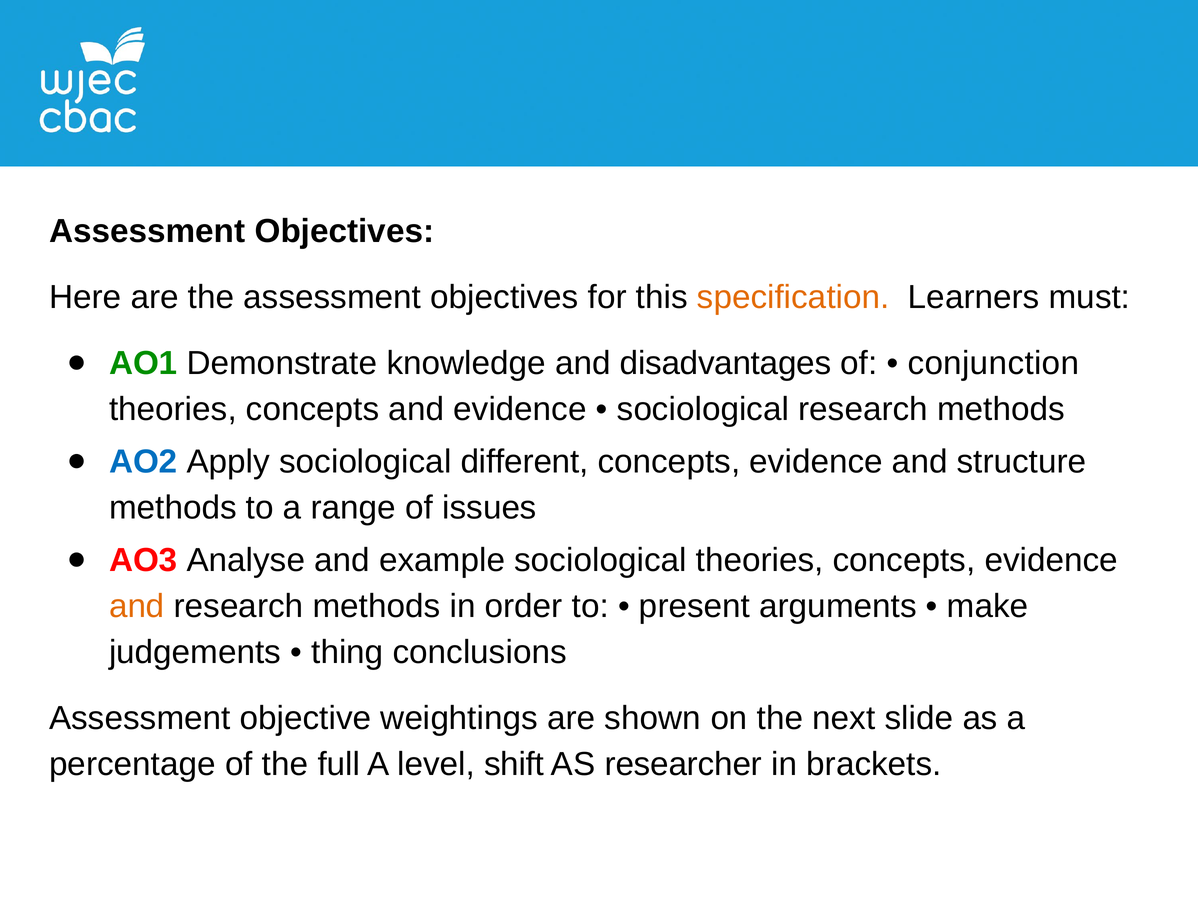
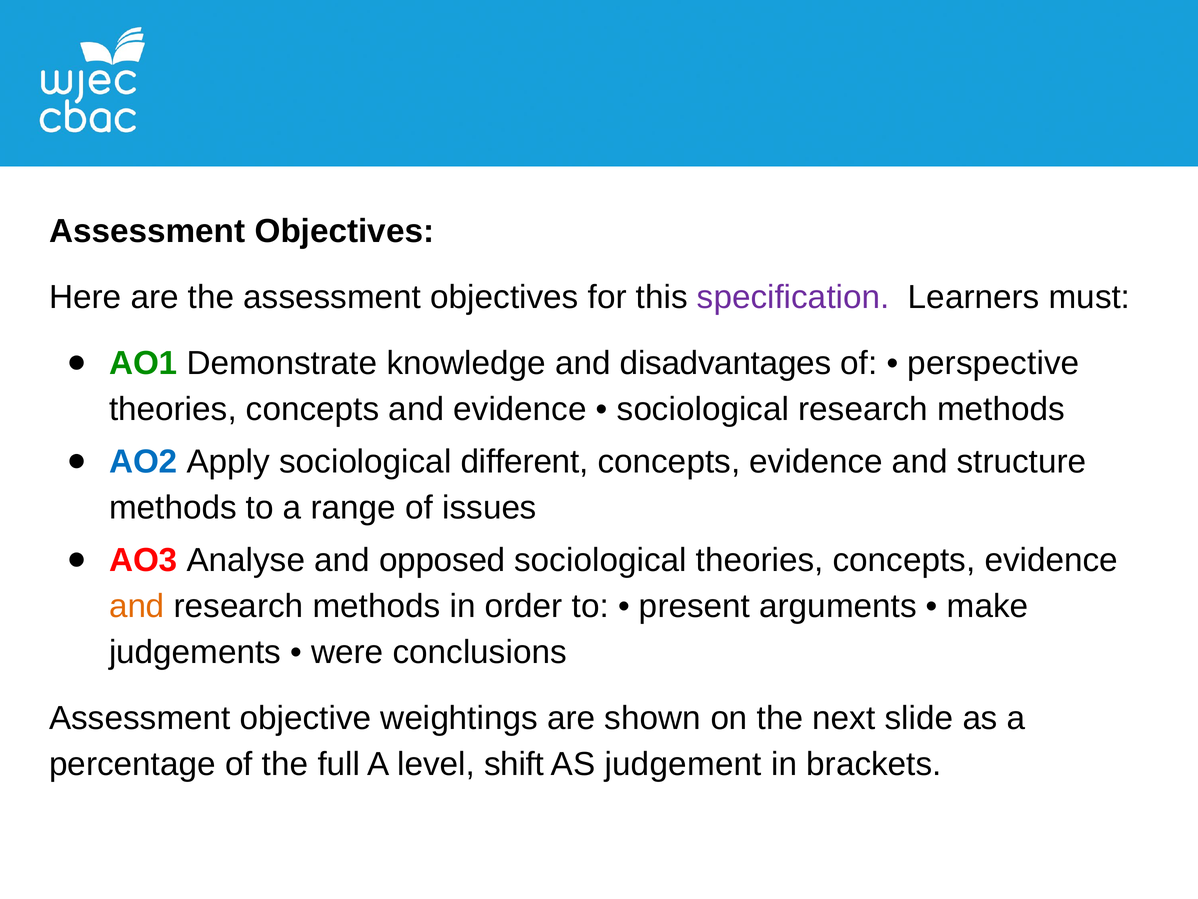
specification colour: orange -> purple (793, 297)
conjunction: conjunction -> perspective (993, 363)
example: example -> opposed (442, 560)
thing: thing -> were (347, 652)
researcher: researcher -> judgement (683, 764)
